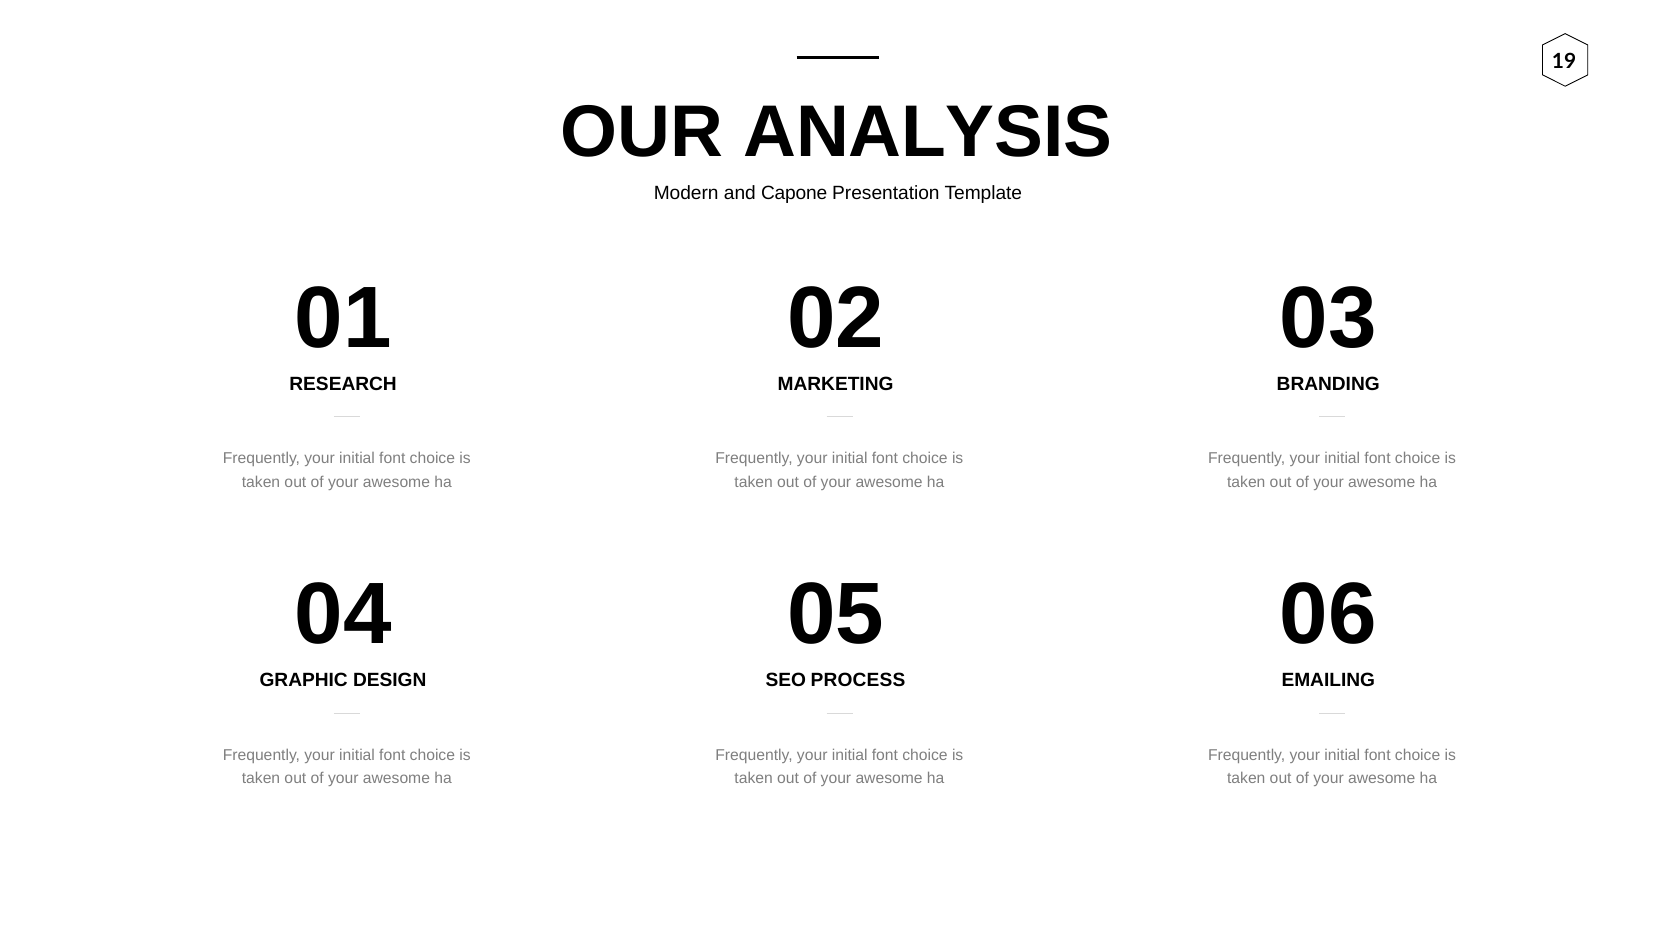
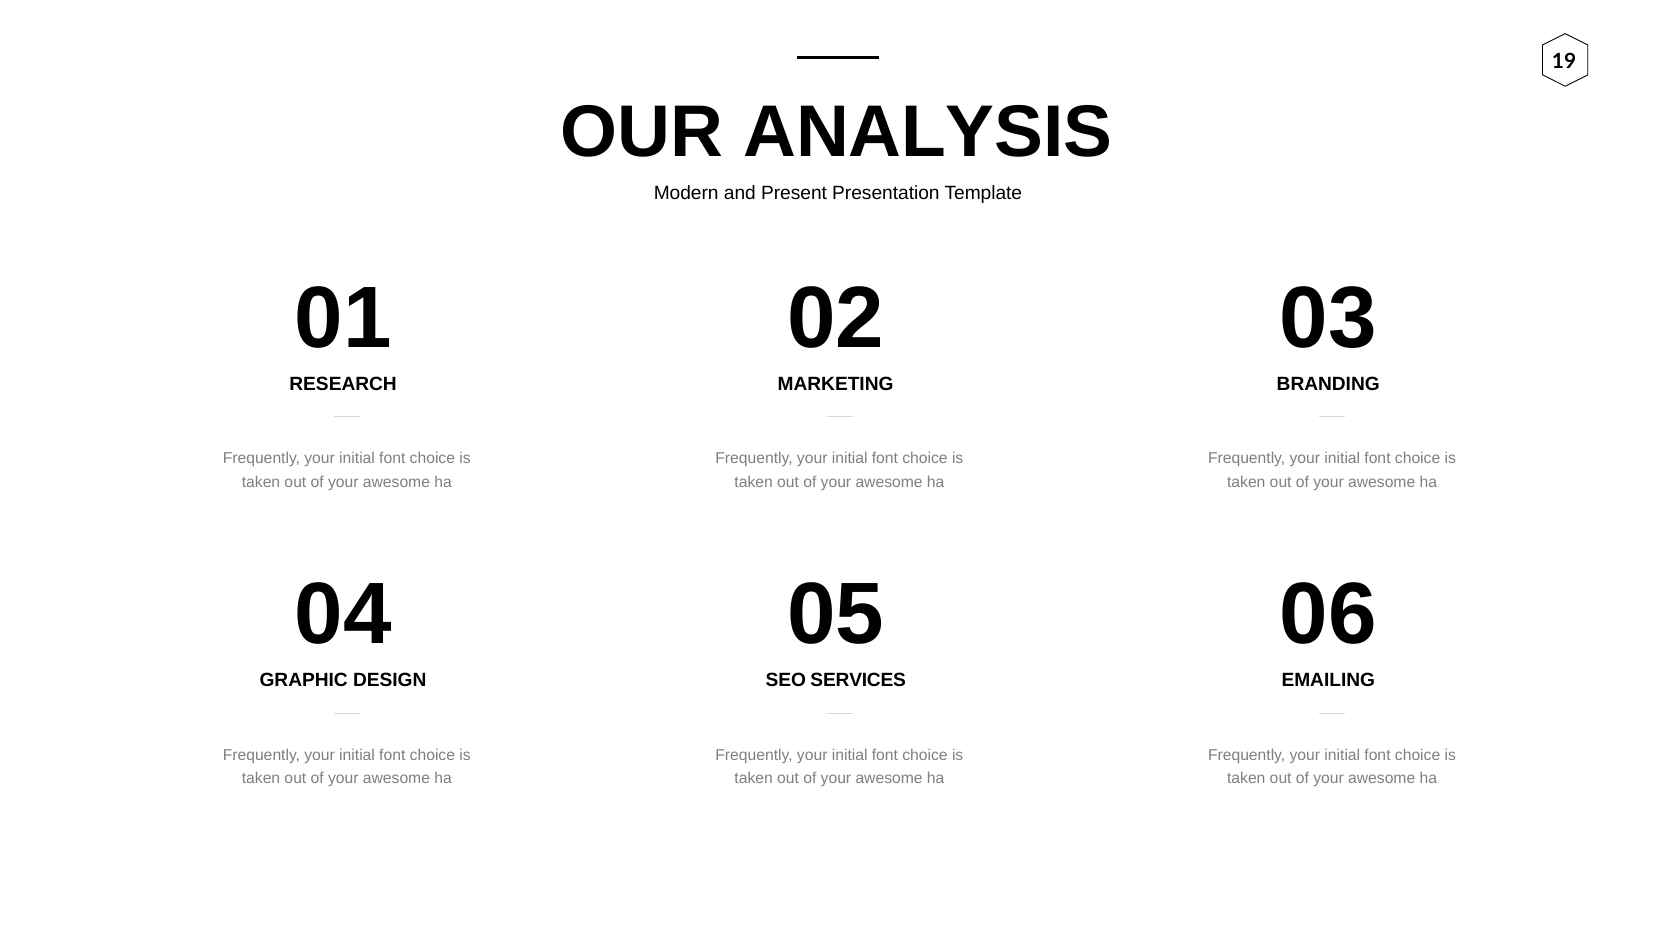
Capone: Capone -> Present (794, 193)
PROCESS: PROCESS -> SERVICES (858, 681)
